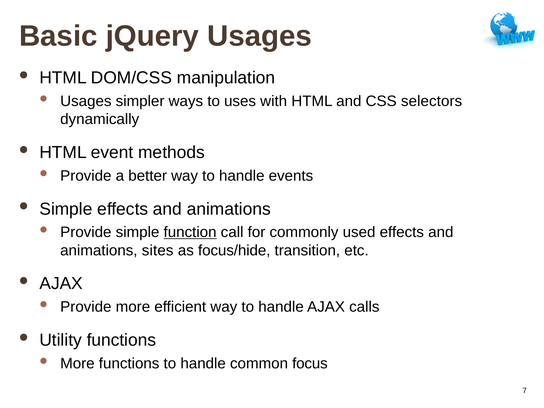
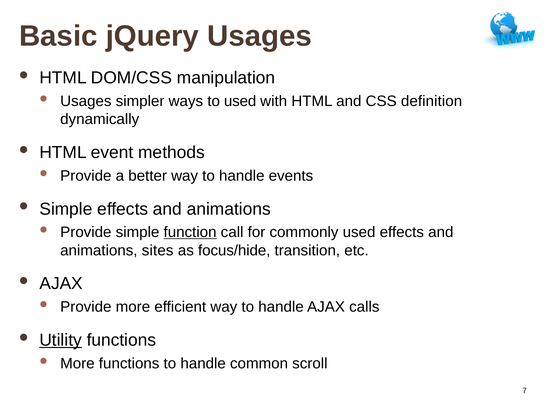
to uses: uses -> used (240, 101)
selectors: selectors -> definition (432, 101)
Utility underline: none -> present (61, 340)
focus: focus -> scroll (310, 363)
